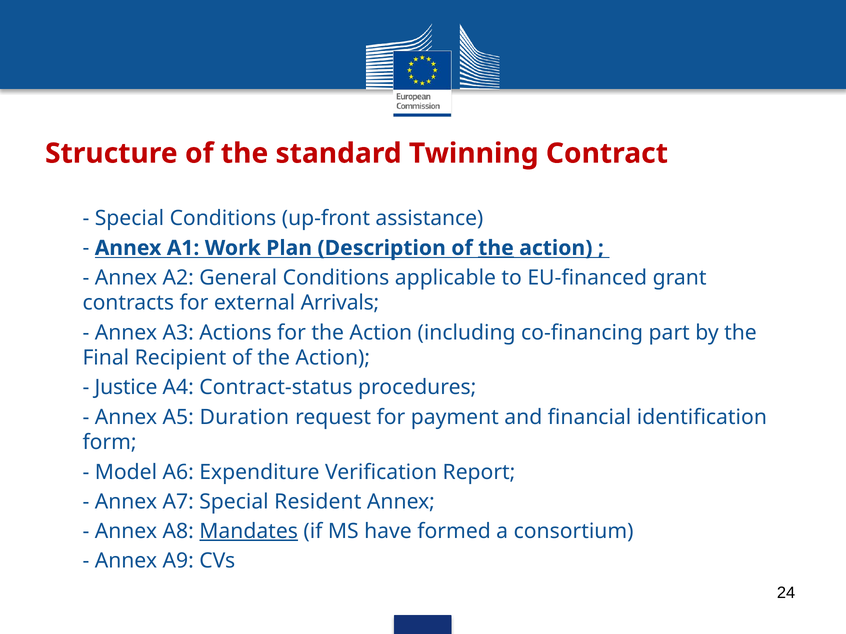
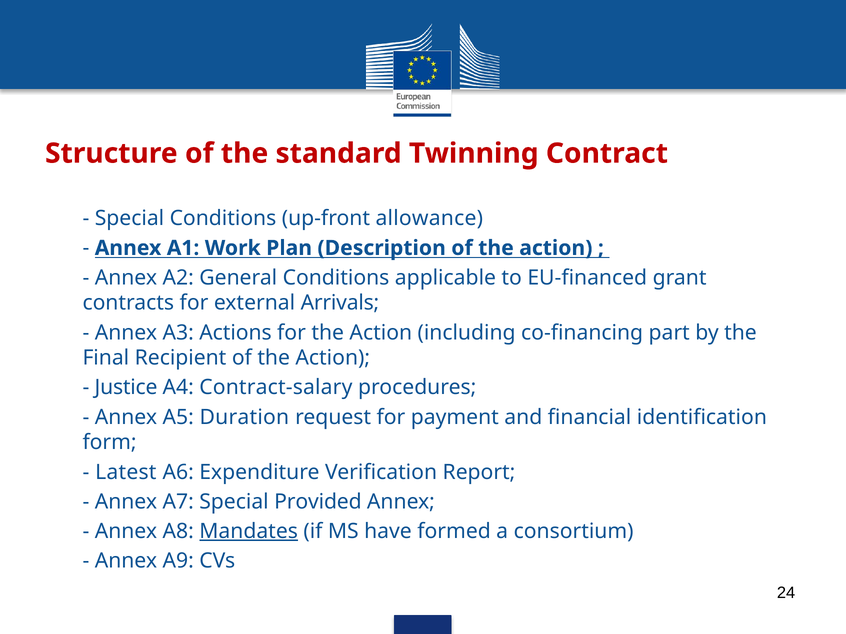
assistance: assistance -> allowance (429, 219)
the underline: present -> none (496, 248)
Contract-status: Contract-status -> Contract-salary (276, 388)
Model: Model -> Latest (126, 472)
Resident: Resident -> Provided (318, 502)
